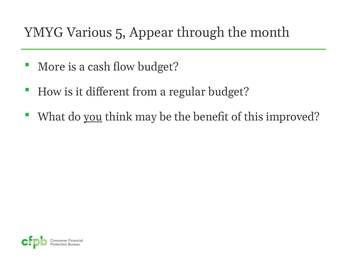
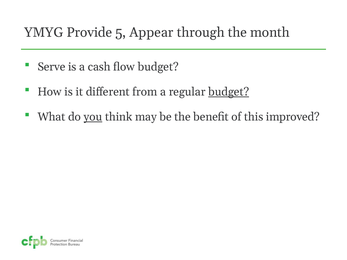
Various: Various -> Provide (89, 32)
More: More -> Serve (51, 67)
budget underline: none -> present (229, 92)
